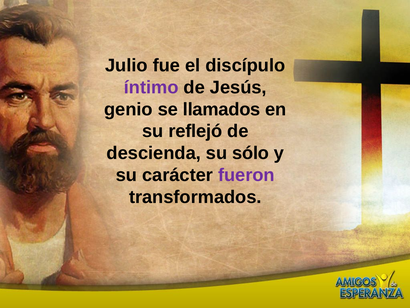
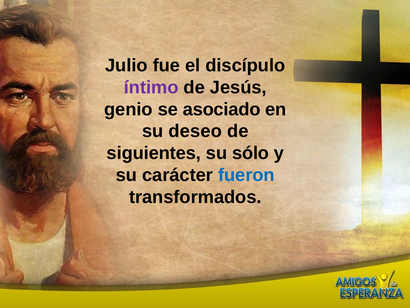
llamados: llamados -> asociado (222, 109)
reflejó: reflejó -> deseo (195, 131)
descienda: descienda -> siguientes (154, 153)
fueron colour: purple -> blue (246, 175)
